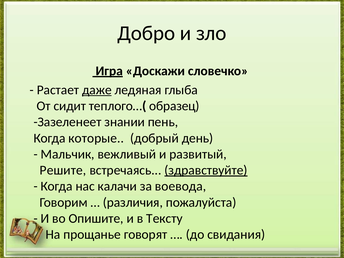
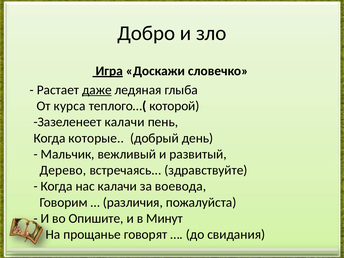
сидит: сидит -> курса (70, 106)
образец: образец -> которой (174, 106)
Зазеленеет знании: знании -> калачи (125, 122)
Решите: Решите -> Дерево (63, 170)
здравствуйте underline: present -> none (206, 170)
Тексту: Тексту -> Минут (165, 218)
